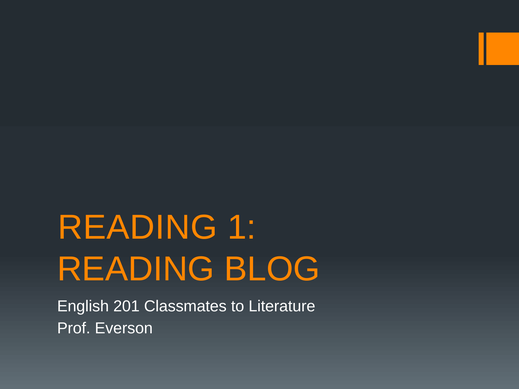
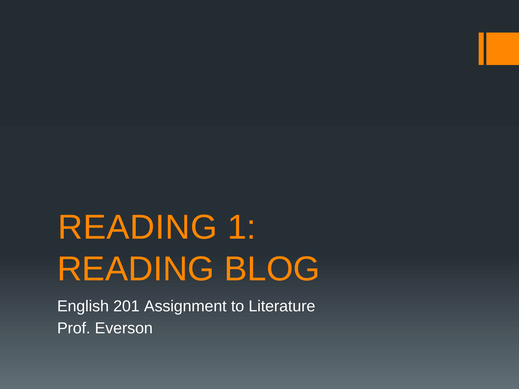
Classmates: Classmates -> Assignment (185, 306)
